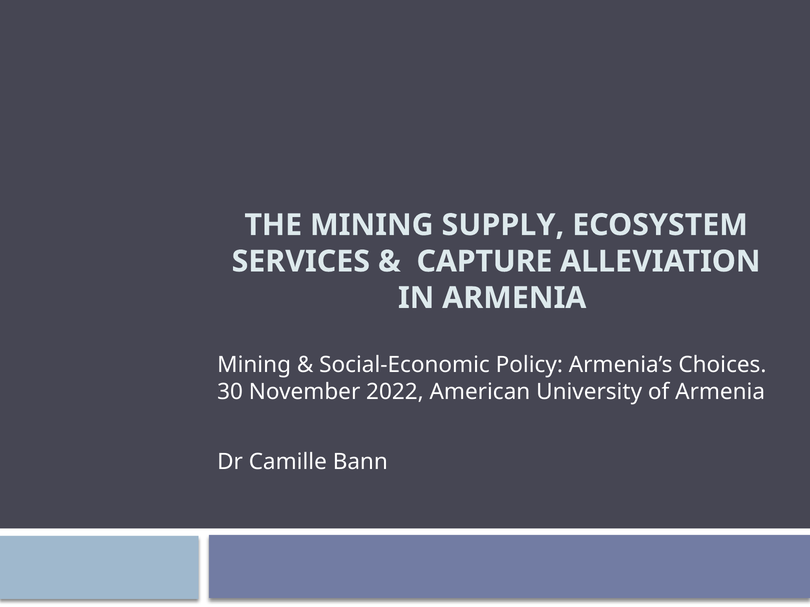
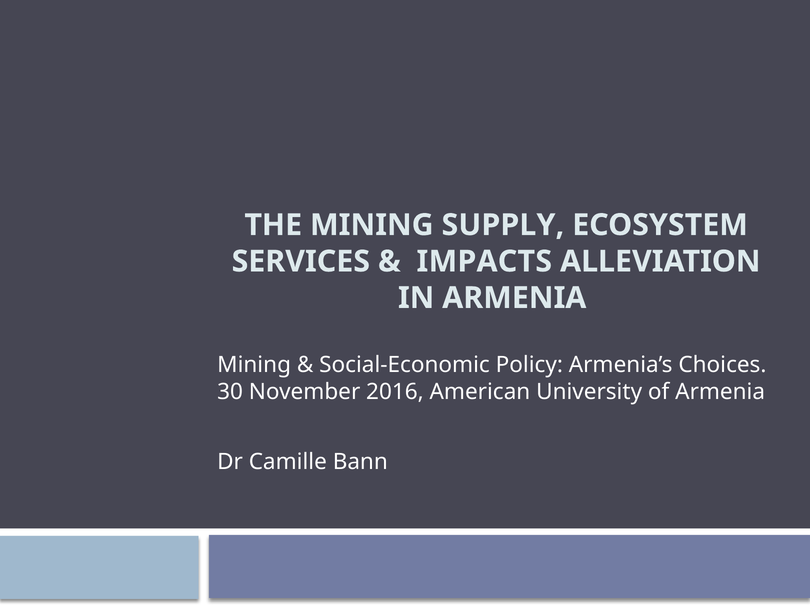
CAPTURE: CAPTURE -> IMPACTS (484, 262)
2022: 2022 -> 2016 (395, 392)
